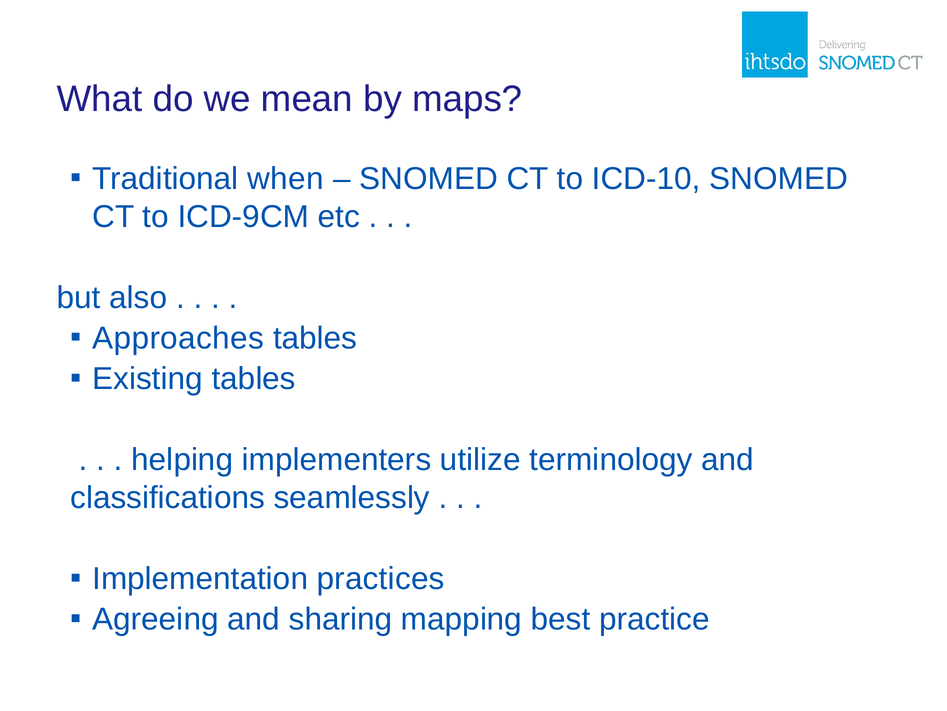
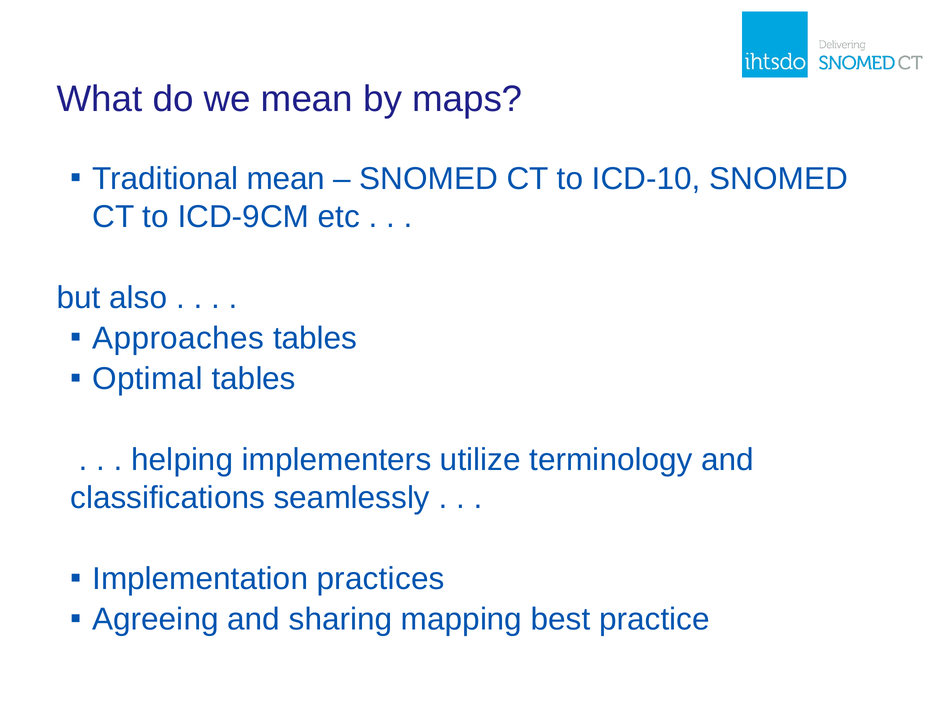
Traditional when: when -> mean (286, 179)
Existing: Existing -> Optimal (147, 378)
